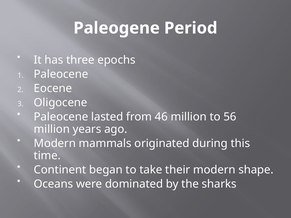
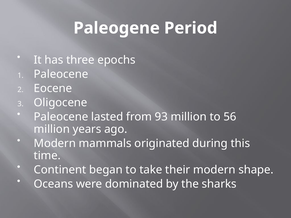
46: 46 -> 93 (161, 117)
